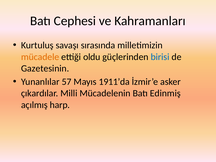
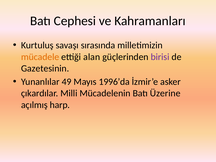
oldu: oldu -> alan (92, 57)
birisi colour: blue -> purple (160, 57)
57: 57 -> 49 (67, 82)
1911’da: 1911’da -> 1996’da (114, 82)
Edinmiş: Edinmiş -> Üzerine (165, 93)
